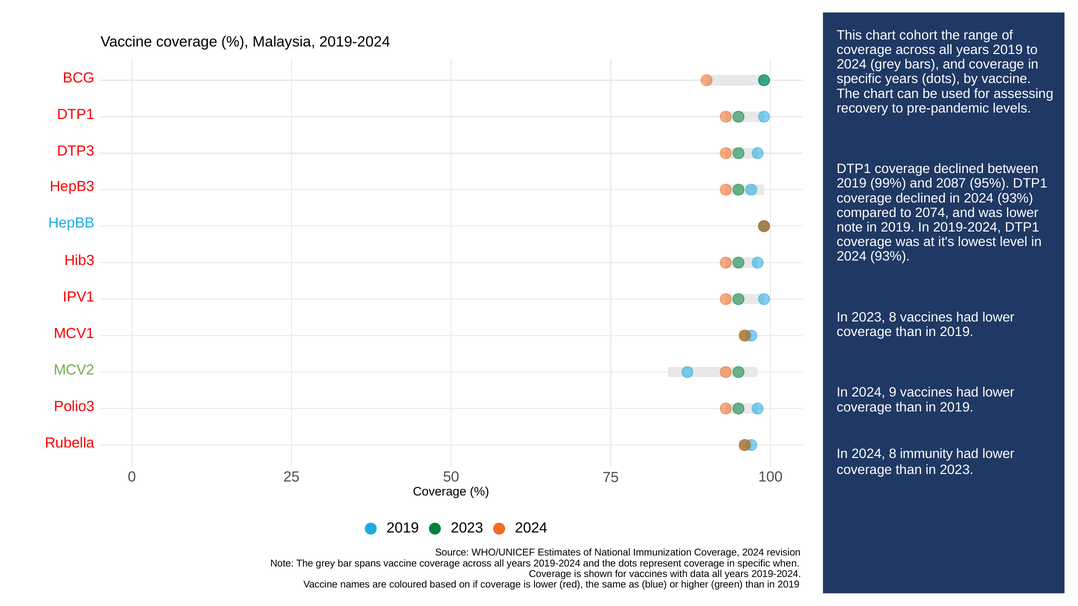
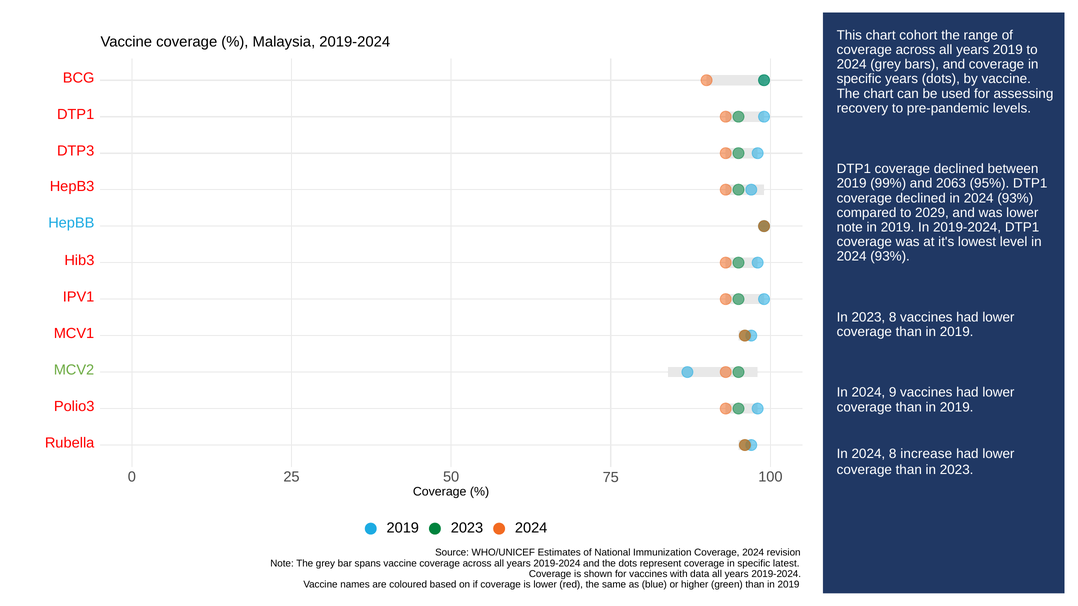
2087: 2087 -> 2063 (951, 184)
2074: 2074 -> 2029 (932, 213)
immunity: immunity -> increase (926, 454)
when: when -> latest (786, 564)
